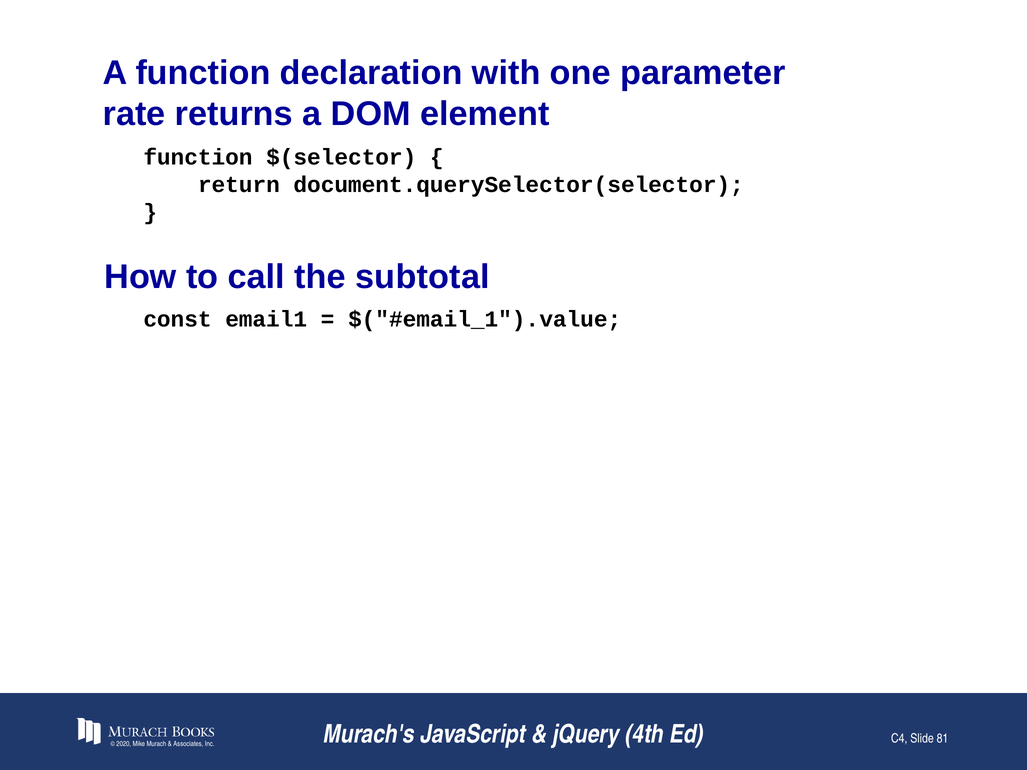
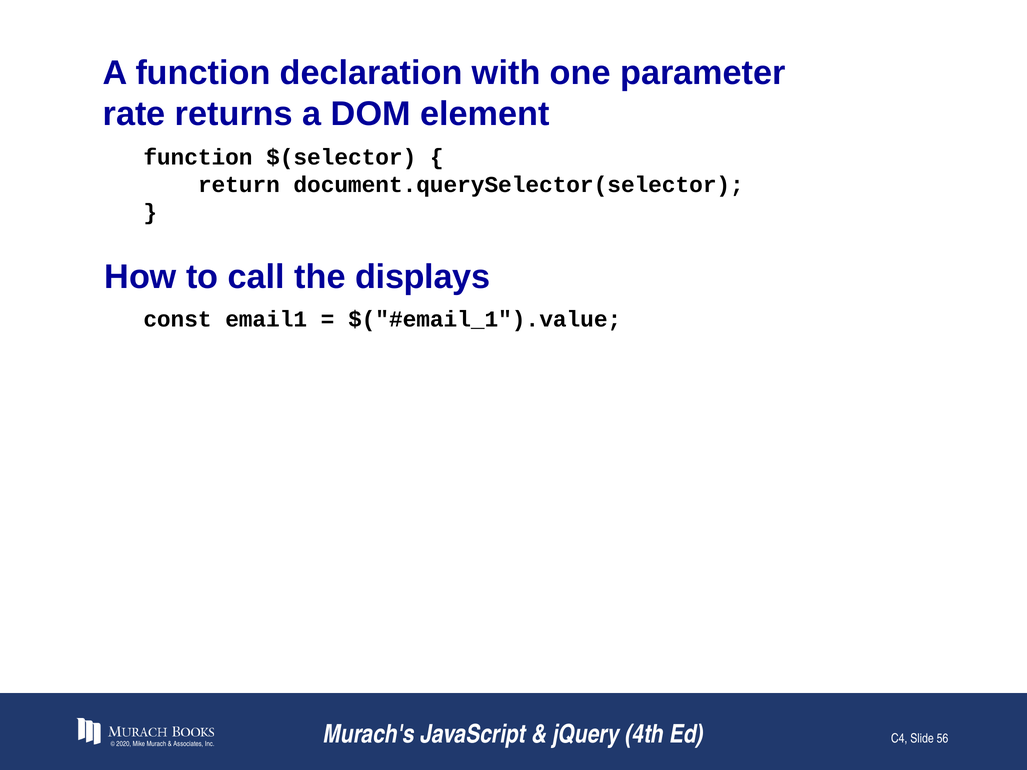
subtotal: subtotal -> displays (423, 277)
81: 81 -> 56 (942, 739)
